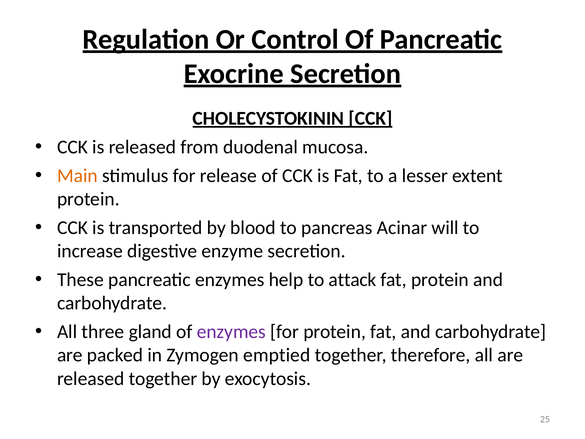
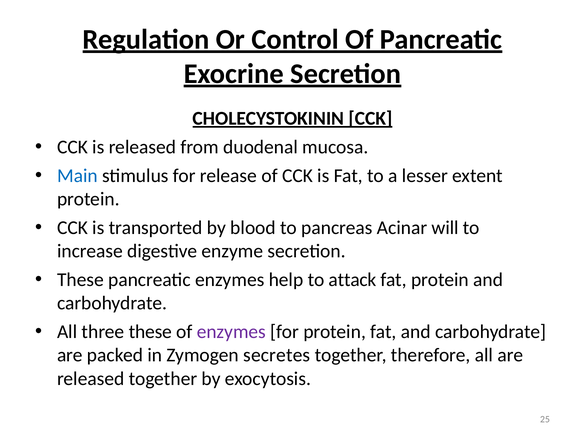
Main colour: orange -> blue (77, 176)
three gland: gland -> these (150, 332)
emptied: emptied -> secretes (277, 355)
